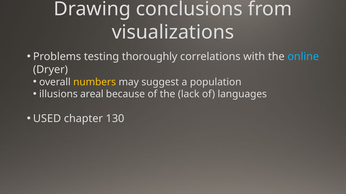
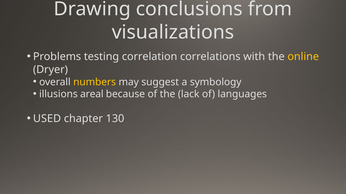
thoroughly: thoroughly -> correlation (150, 57)
online colour: light blue -> yellow (303, 57)
population: population -> symbology (216, 82)
